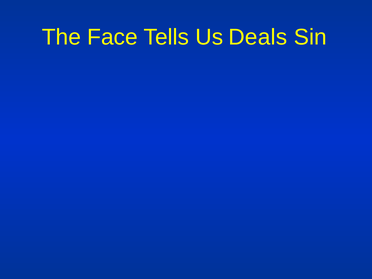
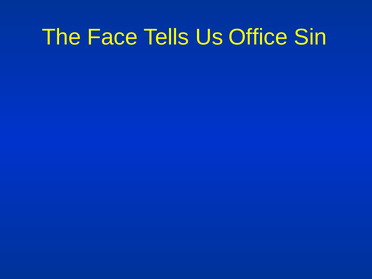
Deals: Deals -> Office (258, 37)
